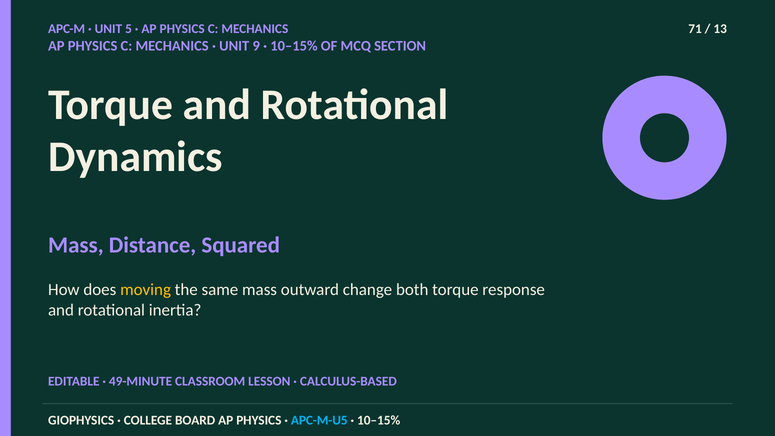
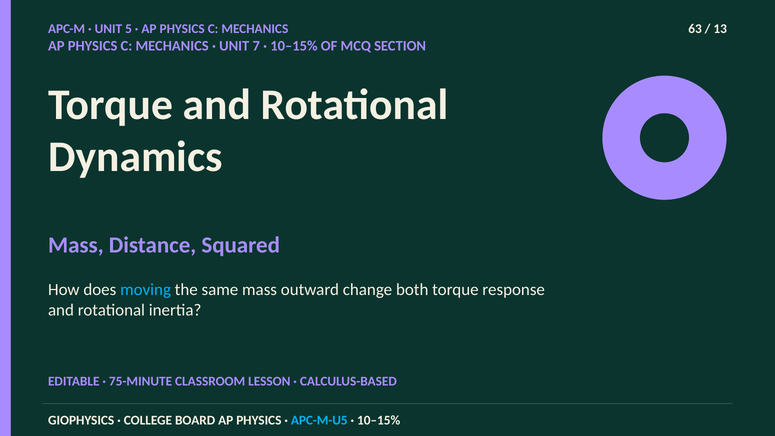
71: 71 -> 63 (695, 29)
9: 9 -> 7 (256, 46)
moving colour: yellow -> light blue (146, 290)
49-MINUTE: 49-MINUTE -> 75-MINUTE (141, 381)
